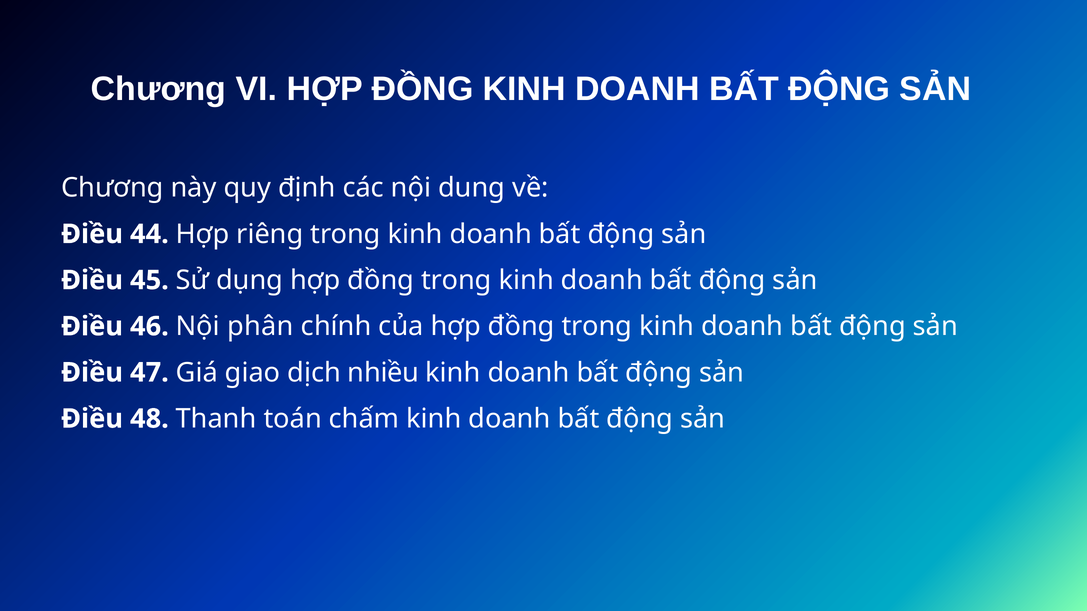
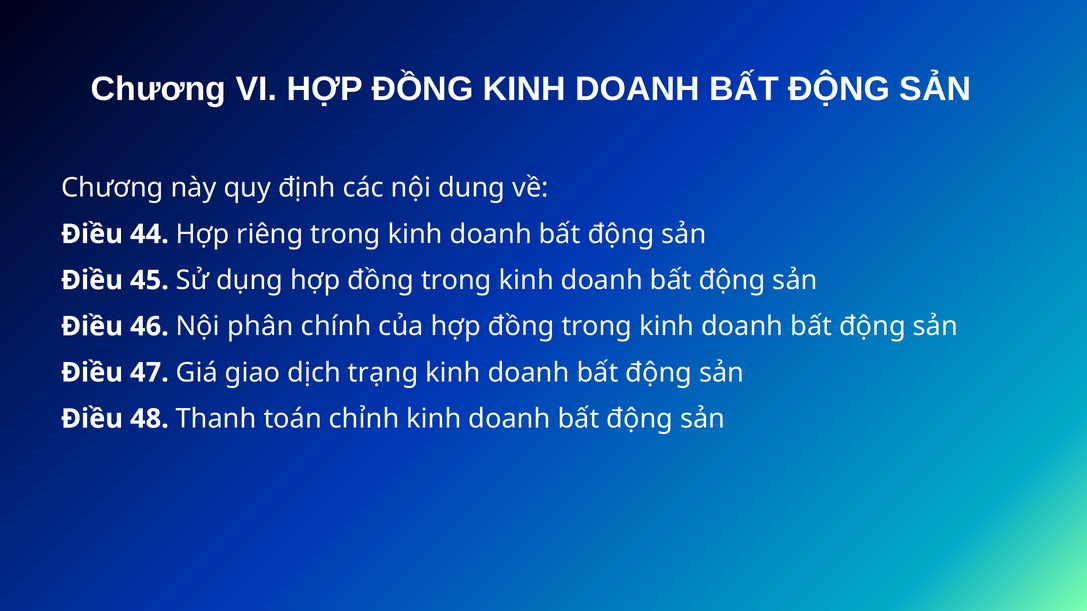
nhiều: nhiều -> trạng (383, 373)
chấm: chấm -> chỉnh (364, 419)
